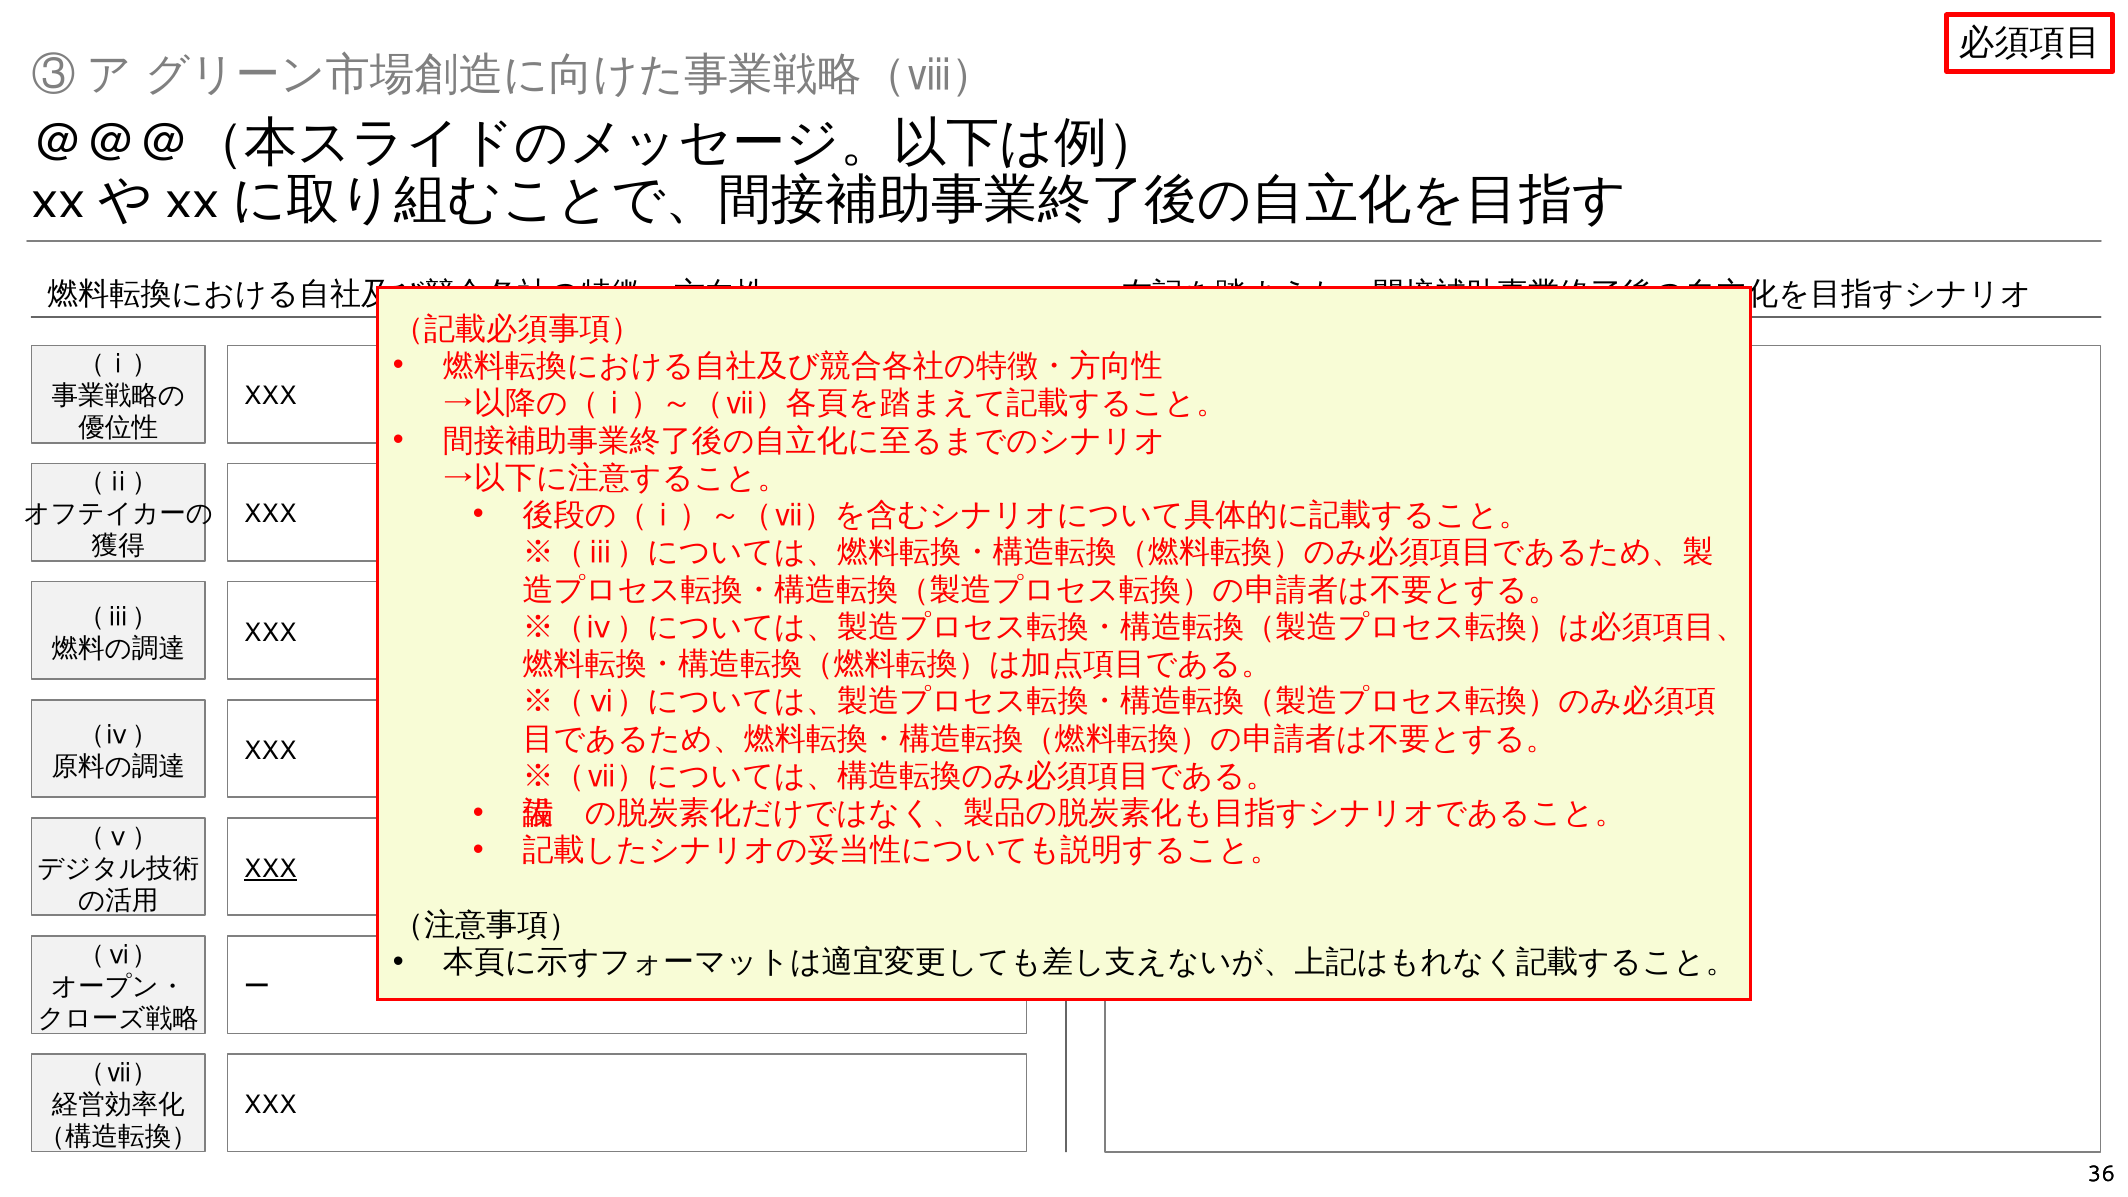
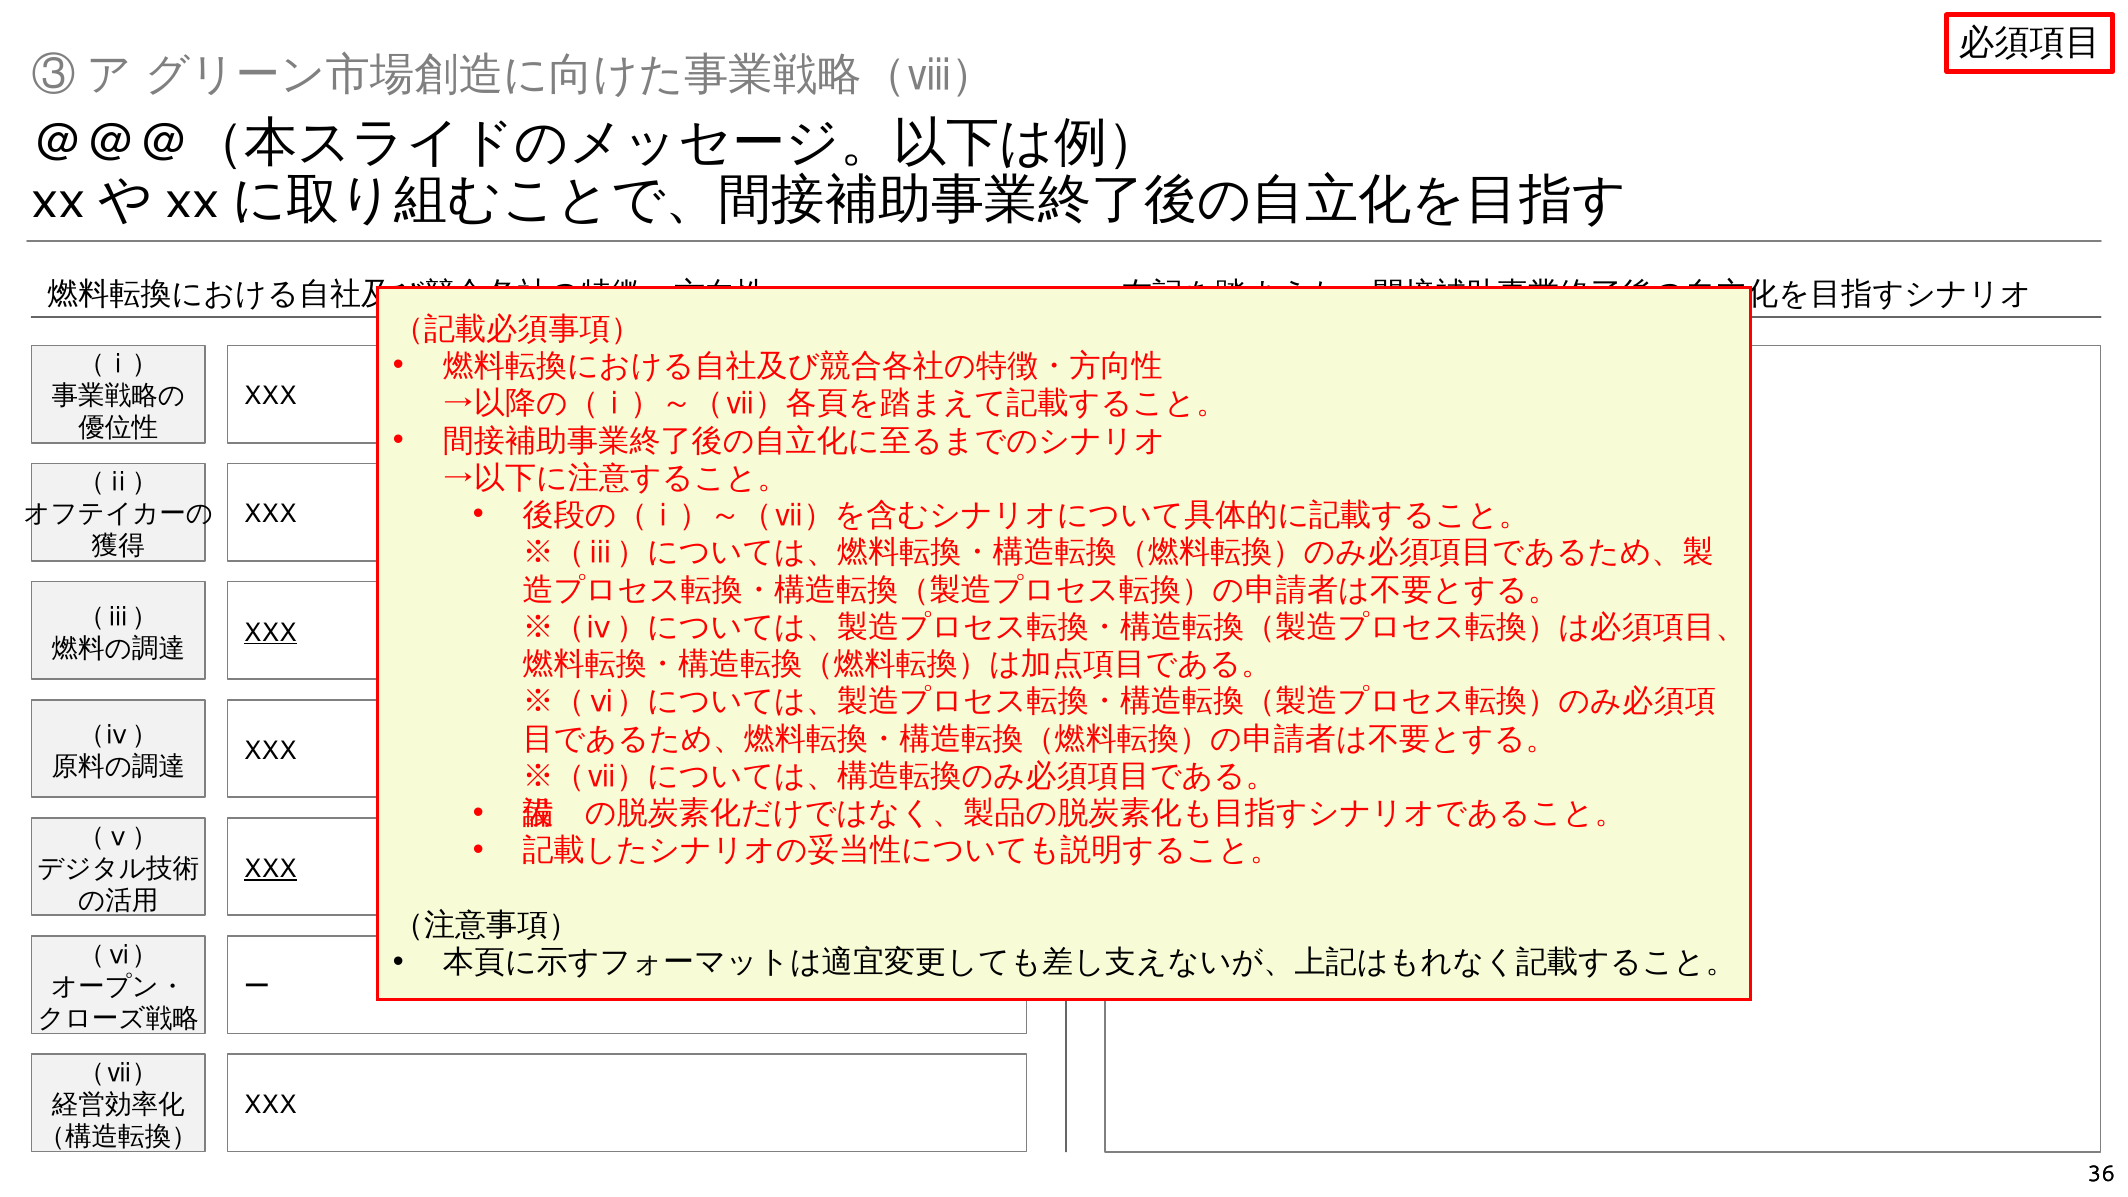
XXX underline: none -> present (270, 632)
